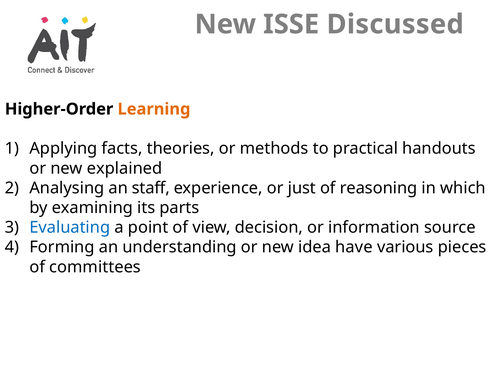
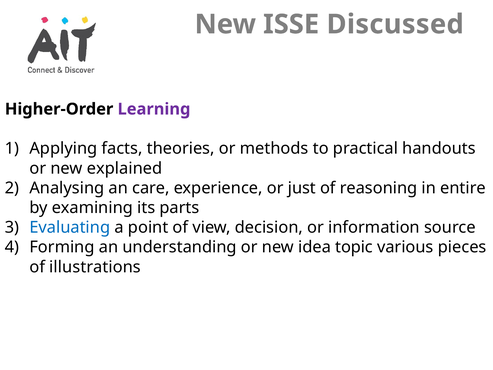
Learning colour: orange -> purple (154, 109)
staff: staff -> care (151, 188)
which: which -> entire (463, 188)
have: have -> topic (354, 247)
committees: committees -> illustrations (95, 267)
